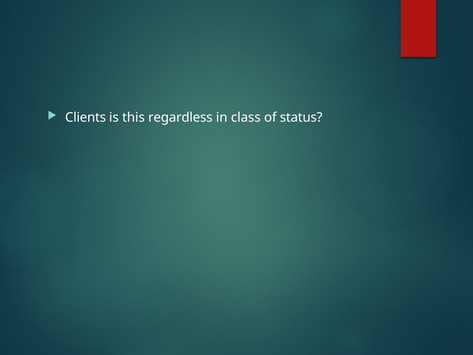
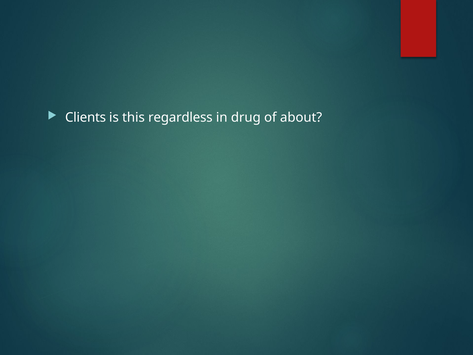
class: class -> drug (246, 117)
status: status -> about (301, 117)
